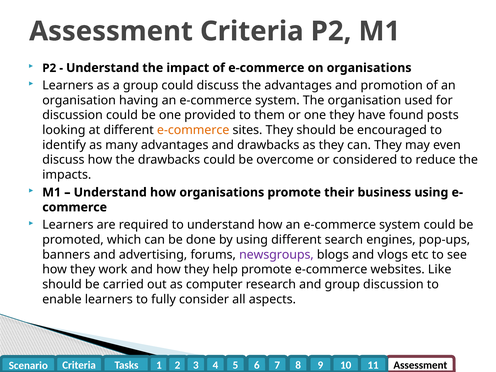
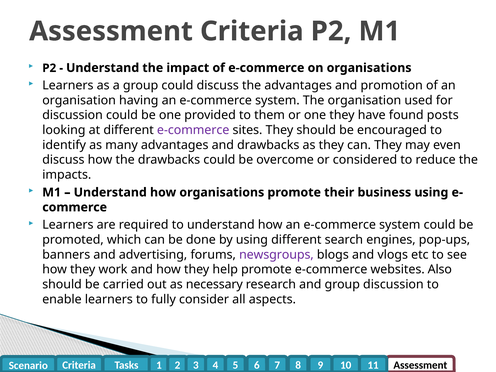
e-commerce colour: orange -> purple (193, 130)
Like: Like -> Also (440, 270)
computer: computer -> necessary (214, 284)
